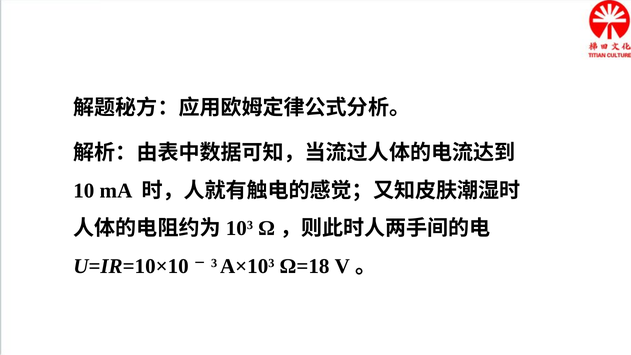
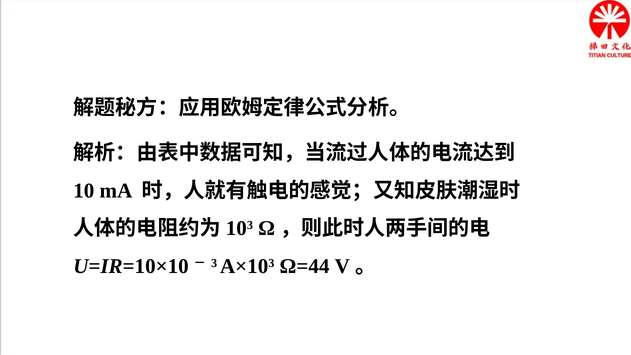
Ω=18: Ω=18 -> Ω=44 (304, 266)
